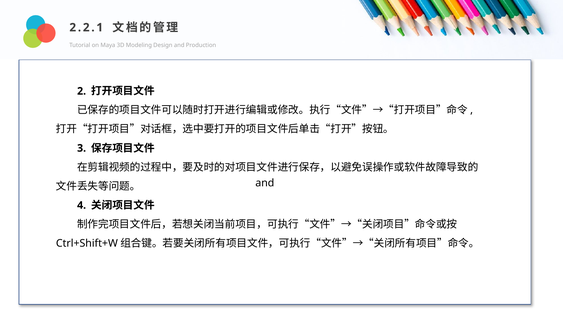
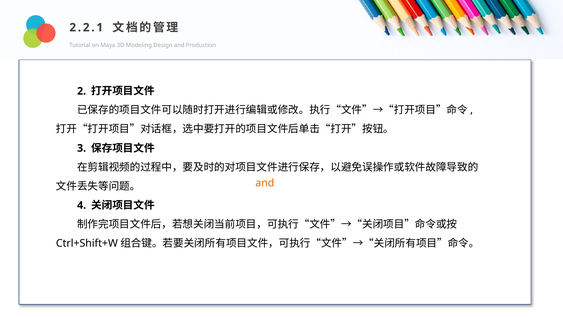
and colour: black -> orange (265, 183)
